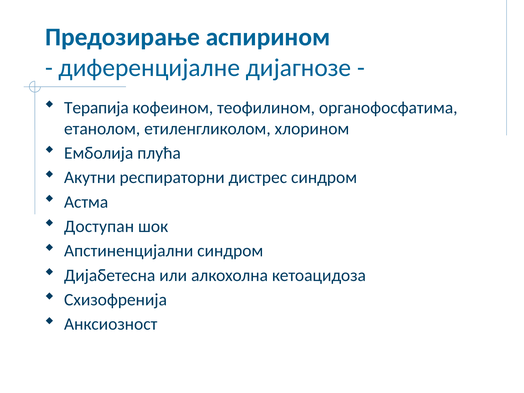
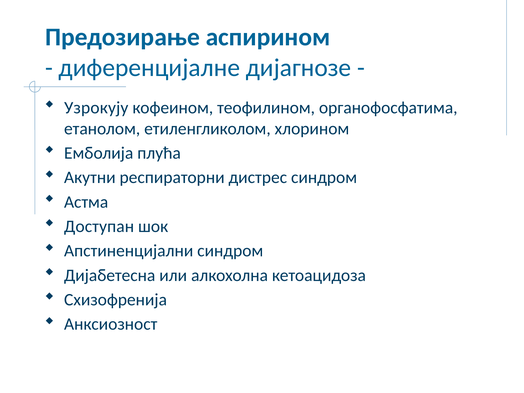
Терапија: Терапија -> Узрокују (96, 108)
